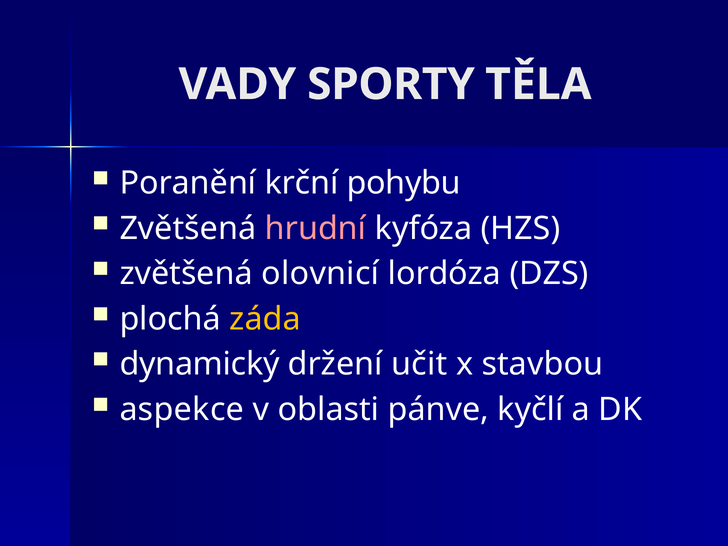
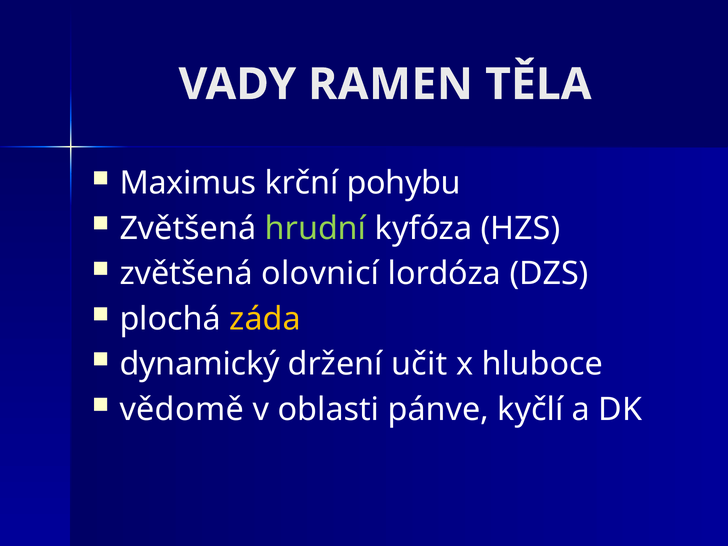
SPORTY: SPORTY -> RAMEN (391, 84)
Poranění: Poranění -> Maximus (188, 183)
hrudní colour: pink -> light green (316, 228)
stavbou: stavbou -> hluboce (542, 364)
aspekce: aspekce -> vědomě (182, 410)
